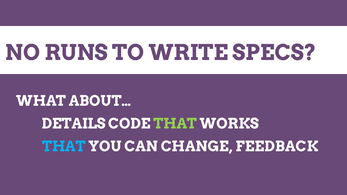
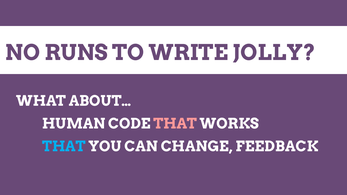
SPECS: SPECS -> JOLLY (274, 53)
DETAILS: DETAILS -> HUMAN (74, 124)
THAT colour: light green -> pink (175, 124)
